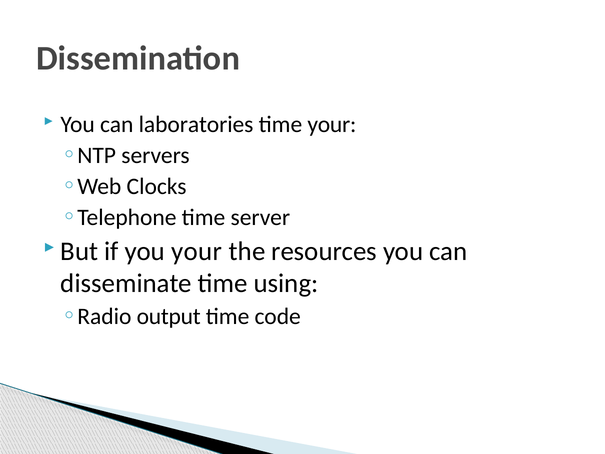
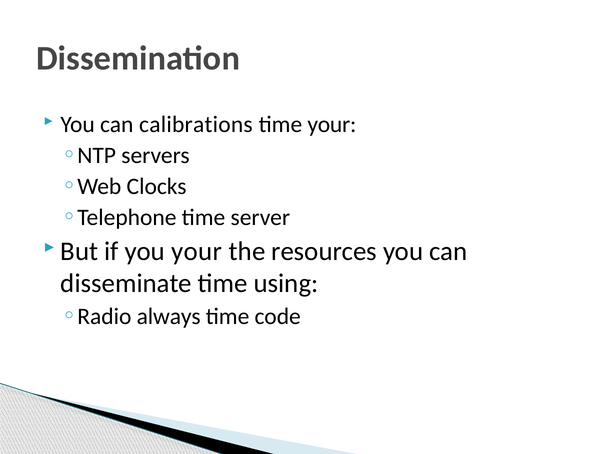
laboratories: laboratories -> calibrations (196, 125)
output: output -> always (169, 316)
